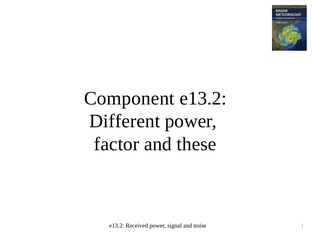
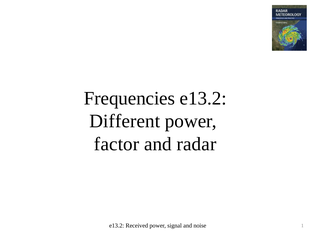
Component: Component -> Frequencies (129, 98)
these: these -> radar (196, 144)
